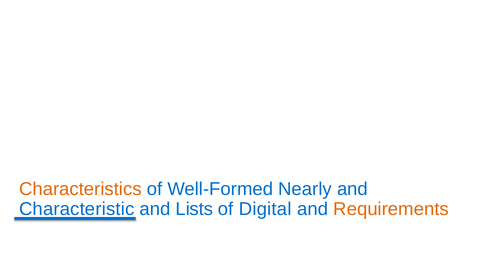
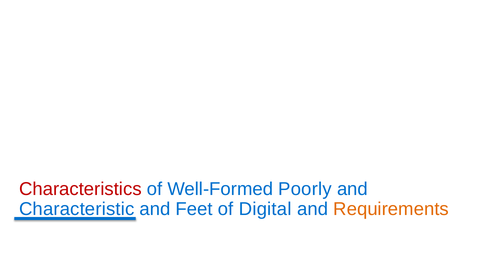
Characteristics colour: orange -> red (80, 189)
Nearly: Nearly -> Poorly (305, 189)
Lists: Lists -> Feet (194, 209)
